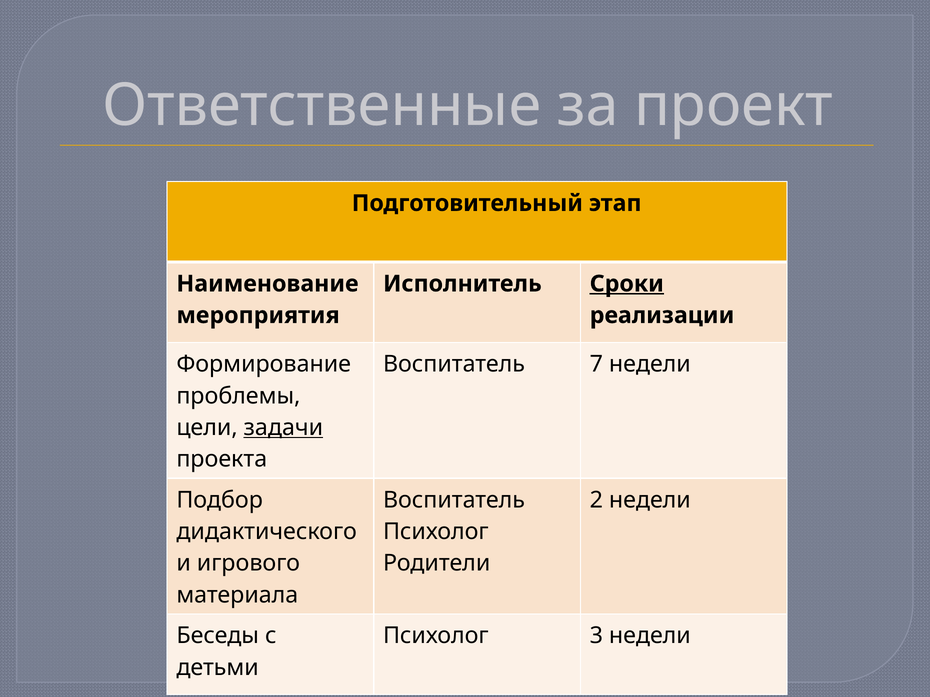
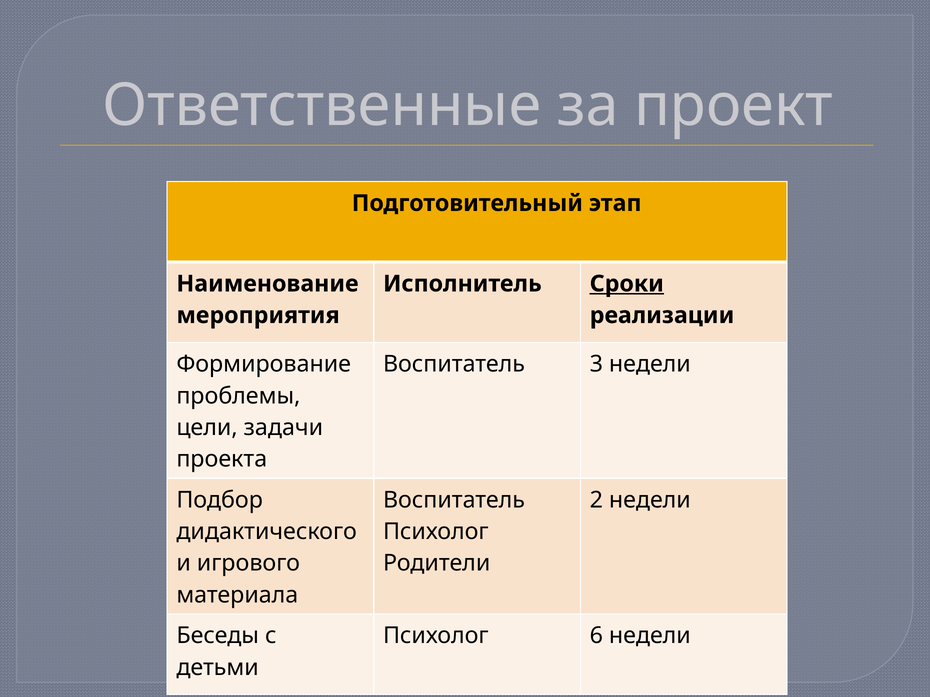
7: 7 -> 3 (596, 365)
задачи underline: present -> none (283, 428)
3: 3 -> 6 (596, 636)
